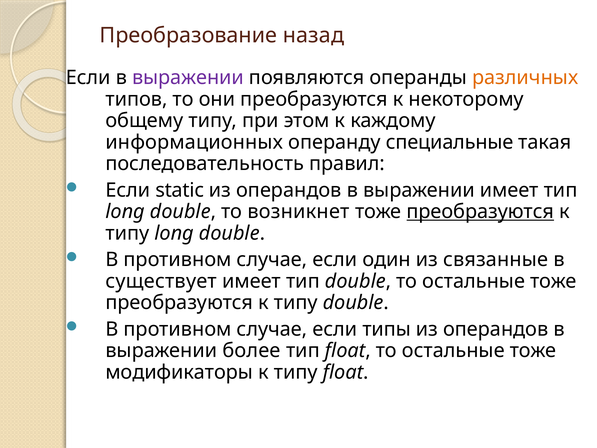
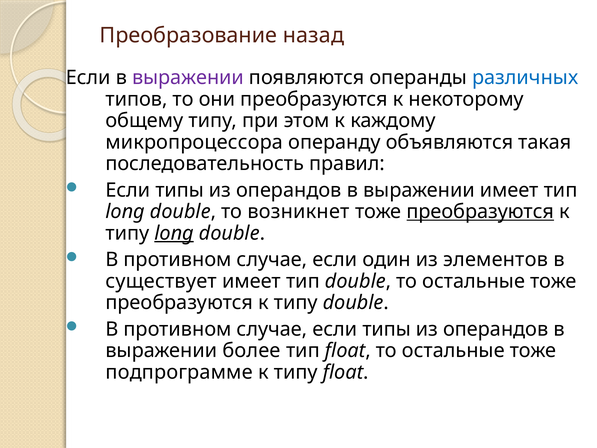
различных colour: orange -> blue (525, 78)
информационных: информационных -> микропроцессора (194, 142)
специальные: специальные -> объявляются (450, 142)
static: static -> типы (180, 190)
long underline: none -> present (174, 233)
связанные: связанные -> элементов (496, 259)
модификаторы: модификаторы -> подпрограмме (179, 372)
